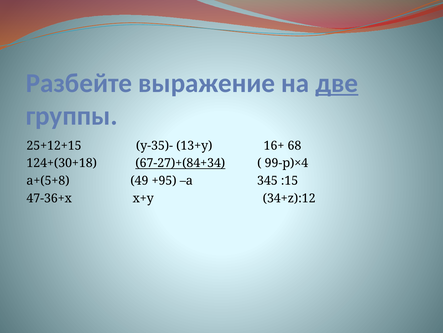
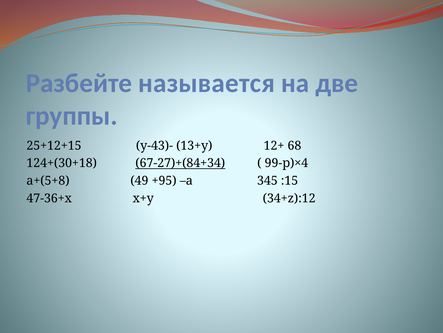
выражение: выражение -> называется (207, 83)
две underline: present -> none (337, 83)
у-35)-: у-35)- -> у-43)- (154, 145)
16+: 16+ -> 12+ (274, 145)
